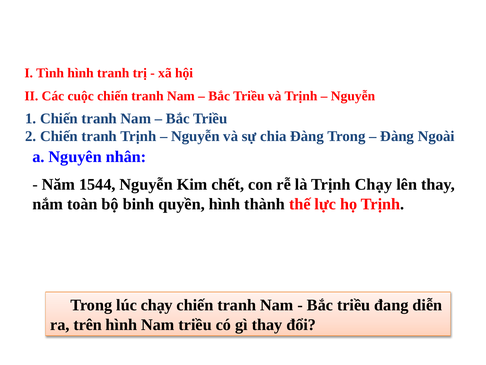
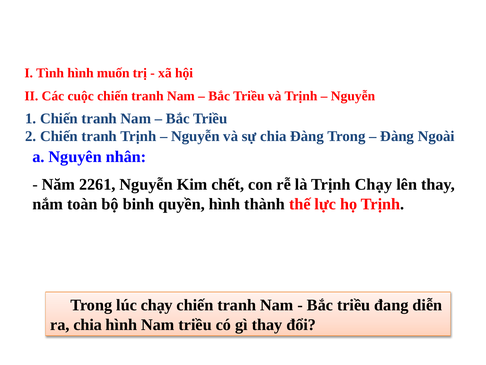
hình tranh: tranh -> muốn (113, 73)
1544: 1544 -> 2261 (97, 184)
ra trên: trên -> chia (88, 324)
